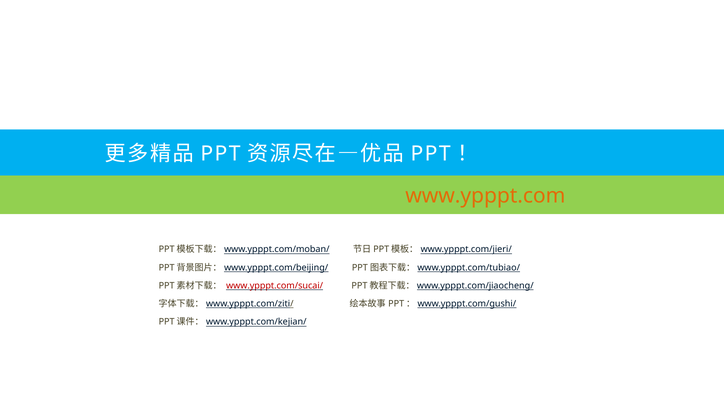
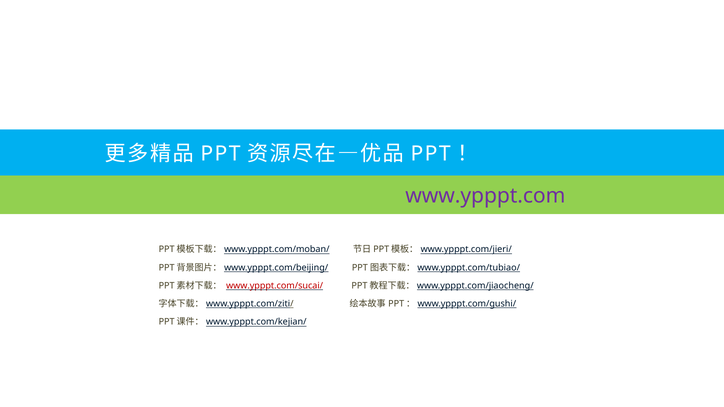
www.ypppt.com colour: orange -> purple (485, 196)
